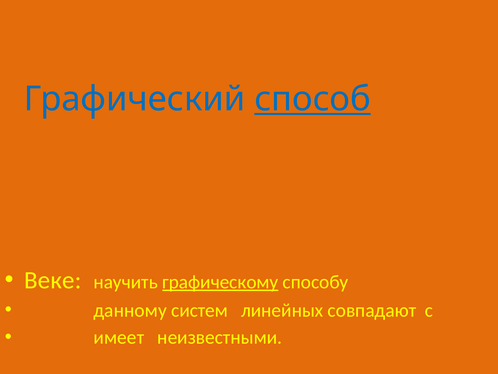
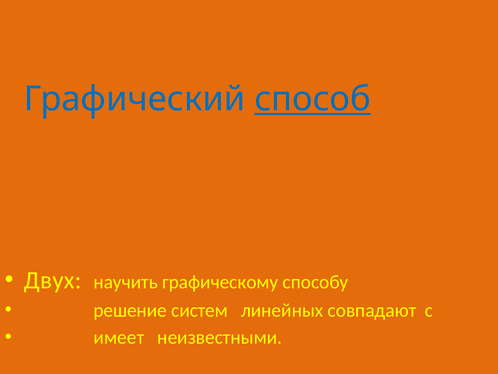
Веке: Веке -> Двух (53, 280)
графическому underline: present -> none (220, 282)
данному: данному -> решение (130, 310)
